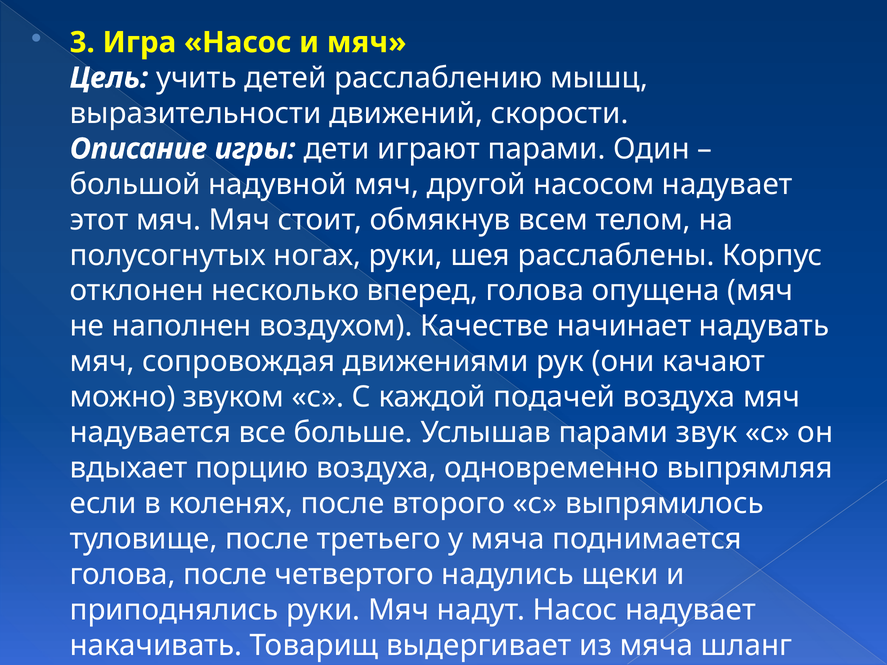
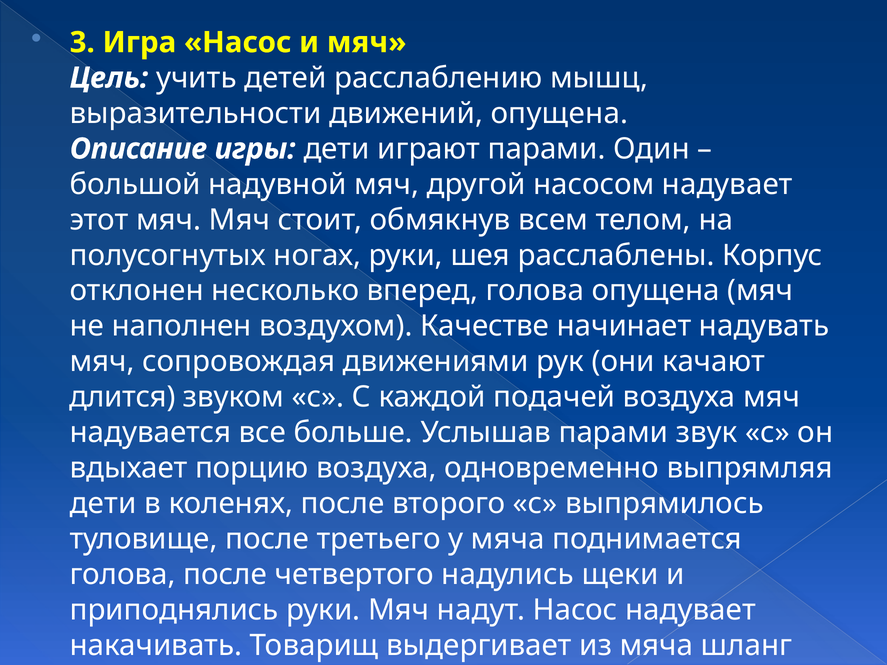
движений скорости: скорости -> опущена (559, 113)
можно: можно -> длится (123, 397)
если: если -> дети (103, 504)
